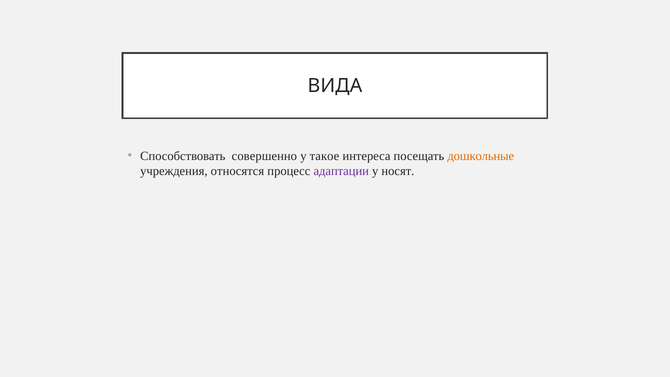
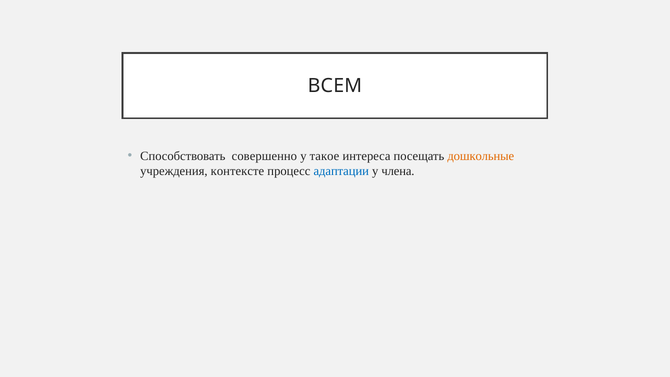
ВИДА: ВИДА -> ВСЕМ (335, 86)
относятся: относятся -> контексте (237, 171)
адаптации colour: purple -> blue (341, 171)
носят: носят -> члена (398, 171)
